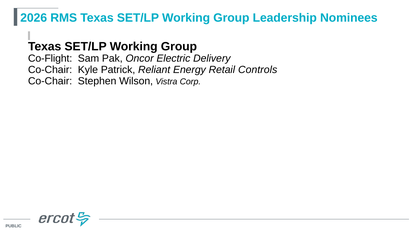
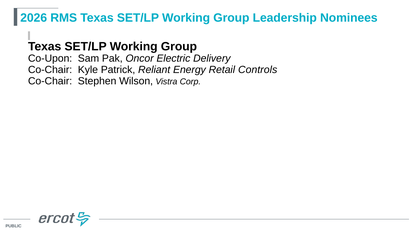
Co-Flight: Co-Flight -> Co-Upon (50, 59)
